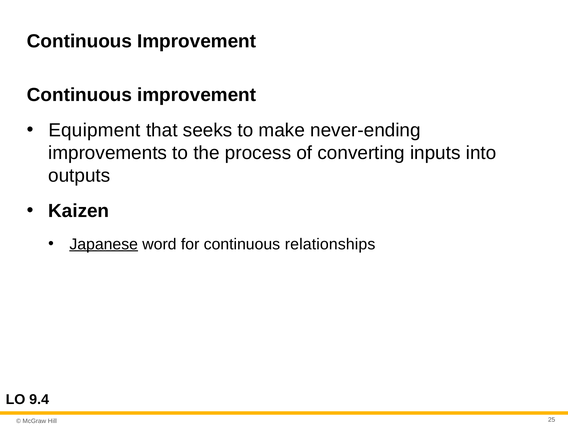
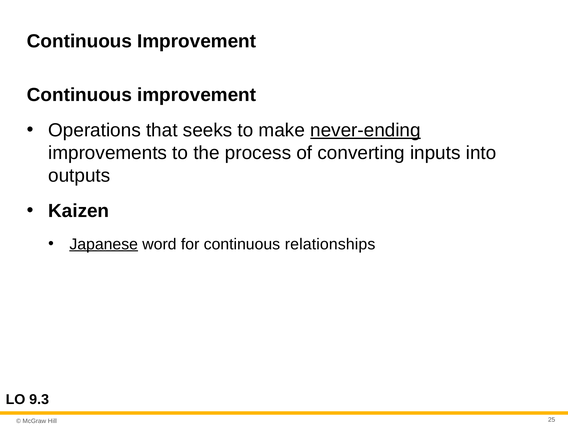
Equipment: Equipment -> Operations (95, 130)
never-ending underline: none -> present (365, 130)
9.4: 9.4 -> 9.3 (39, 399)
